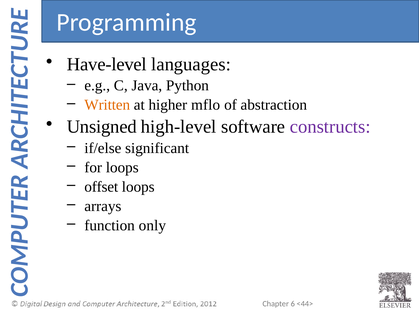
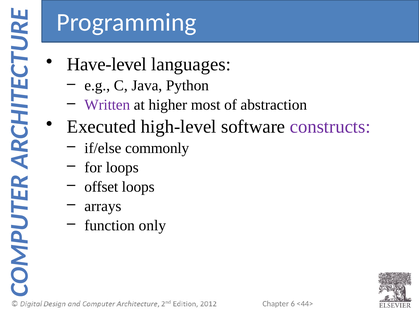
Written colour: orange -> purple (107, 105)
mflo: mflo -> most (206, 105)
Unsigned: Unsigned -> Executed (102, 127)
significant: significant -> commonly (157, 148)
